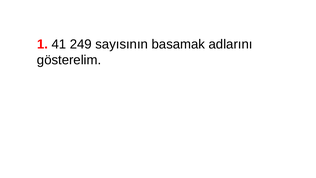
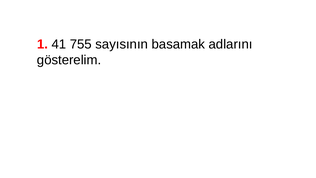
249: 249 -> 755 (81, 44)
